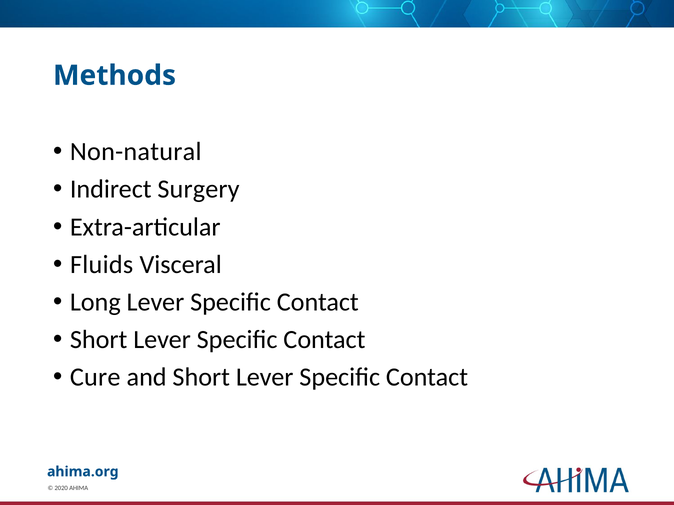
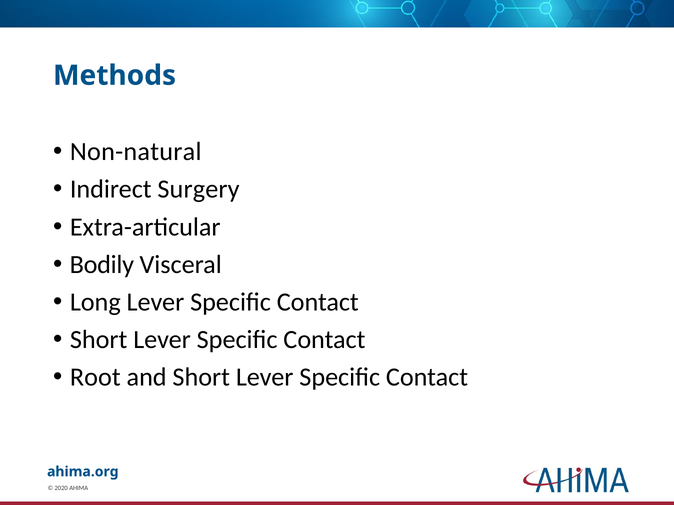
Fluids: Fluids -> Bodily (102, 265)
Cure: Cure -> Root (95, 378)
